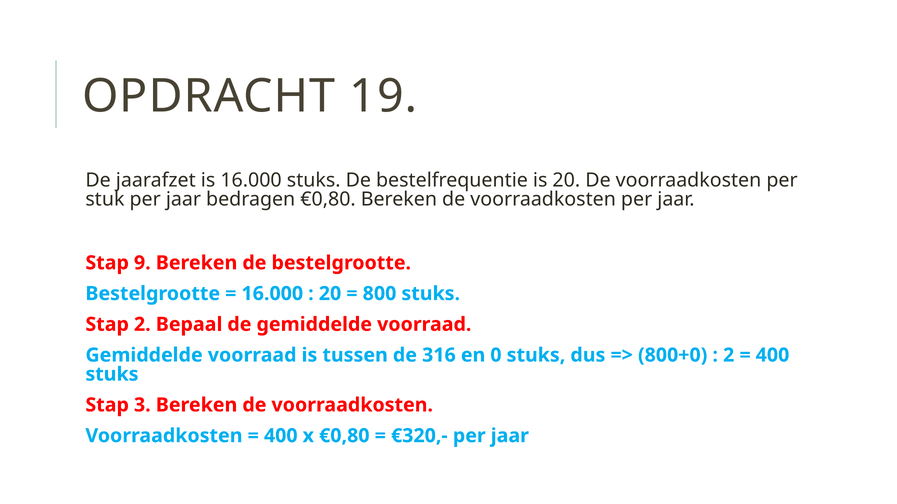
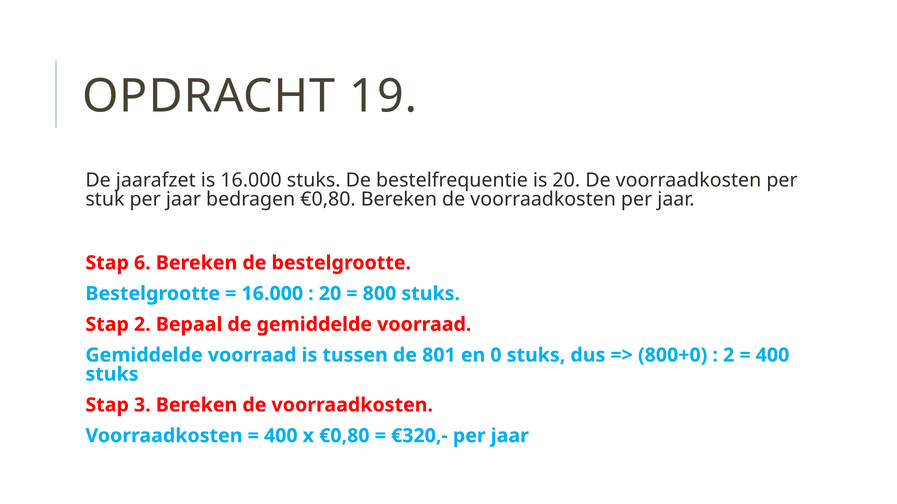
9: 9 -> 6 (142, 263)
316: 316 -> 801 (439, 356)
